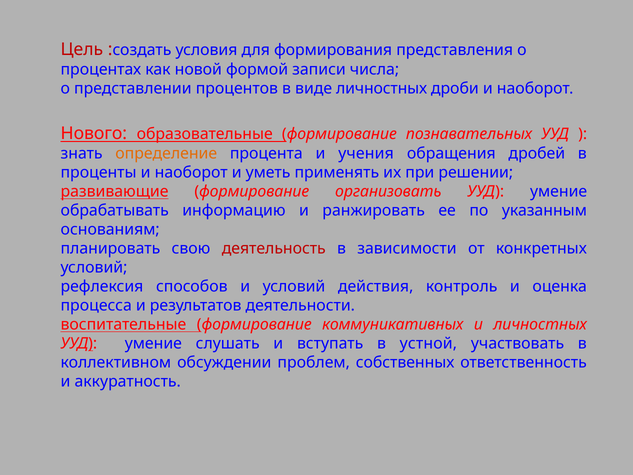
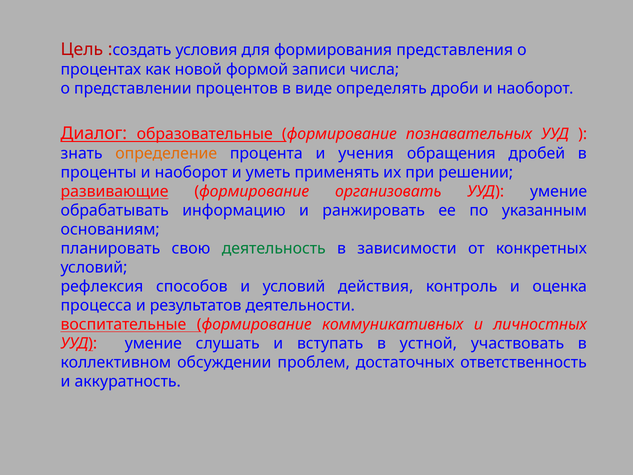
виде личностных: личностных -> определять (382, 88)
Нового: Нового -> Диалог (94, 134)
деятельность colour: red -> green (274, 248)
собственных: собственных -> достаточных (405, 362)
